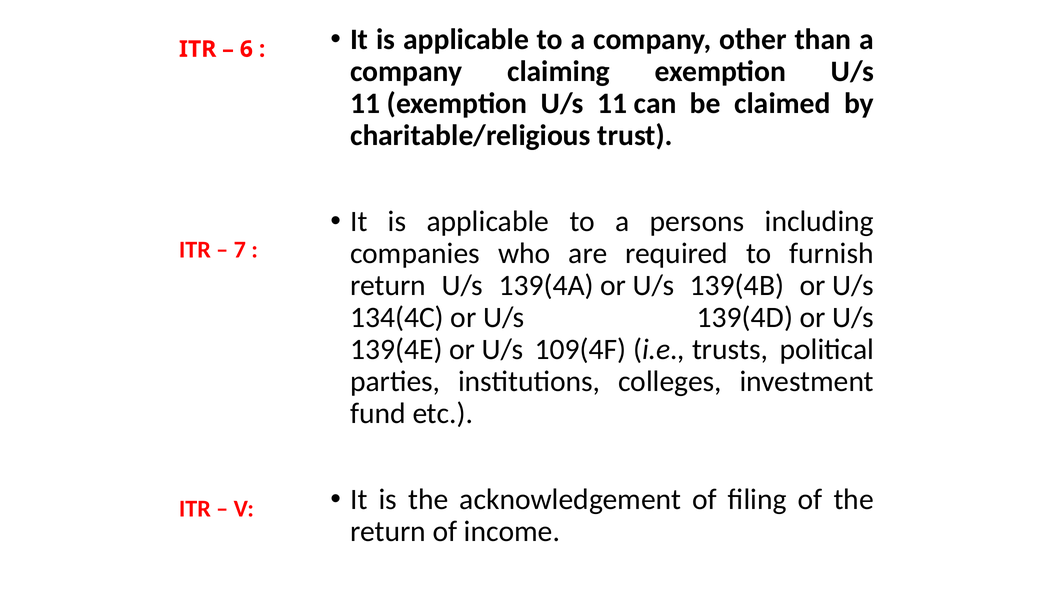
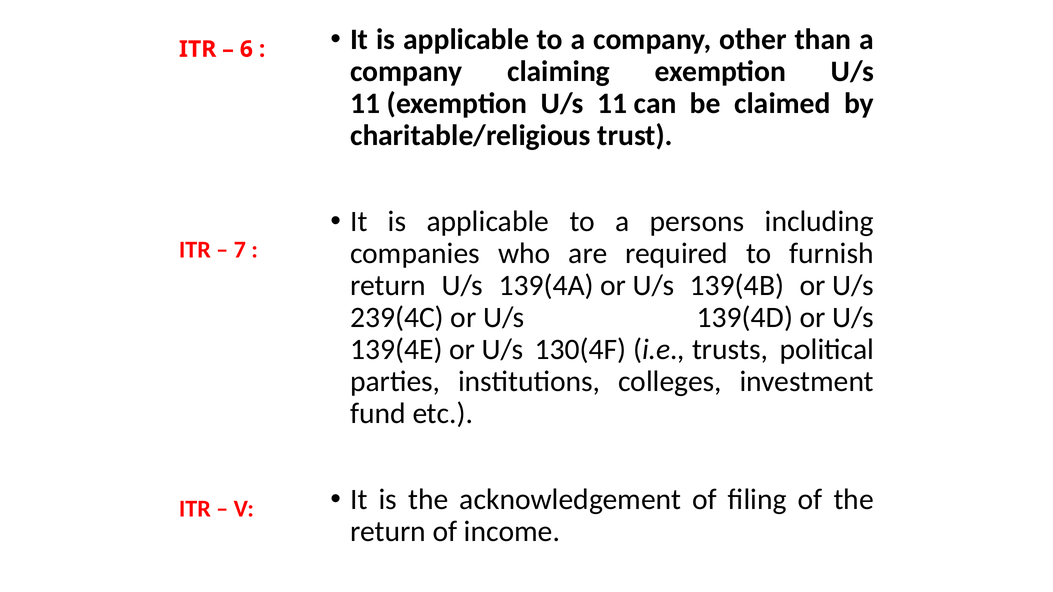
134(4C: 134(4C -> 239(4C (397, 318)
109(4F: 109(4F -> 130(4F (581, 350)
